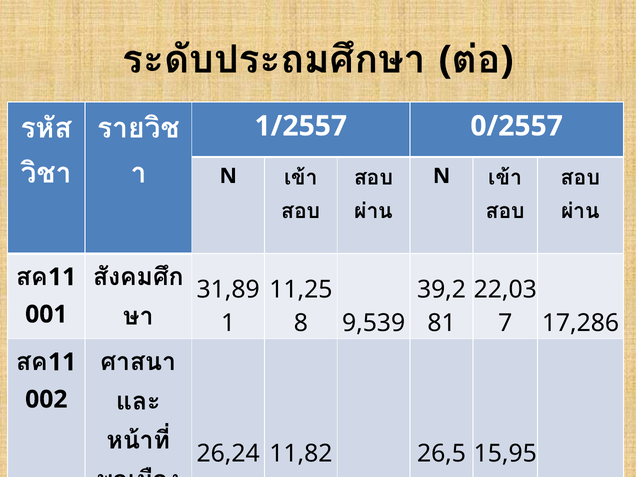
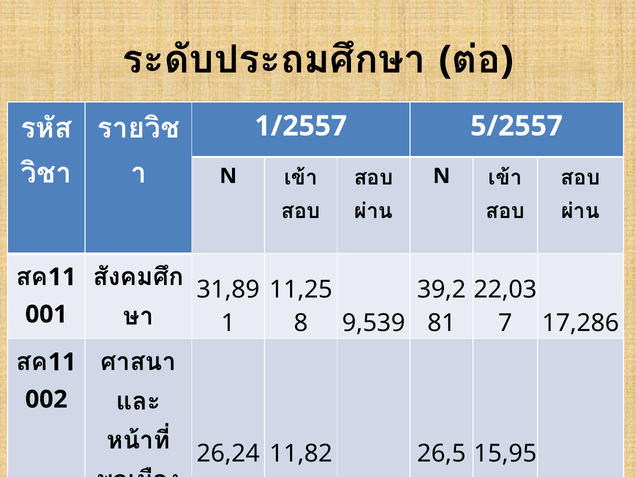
0/2557: 0/2557 -> 5/2557 (517, 126)
